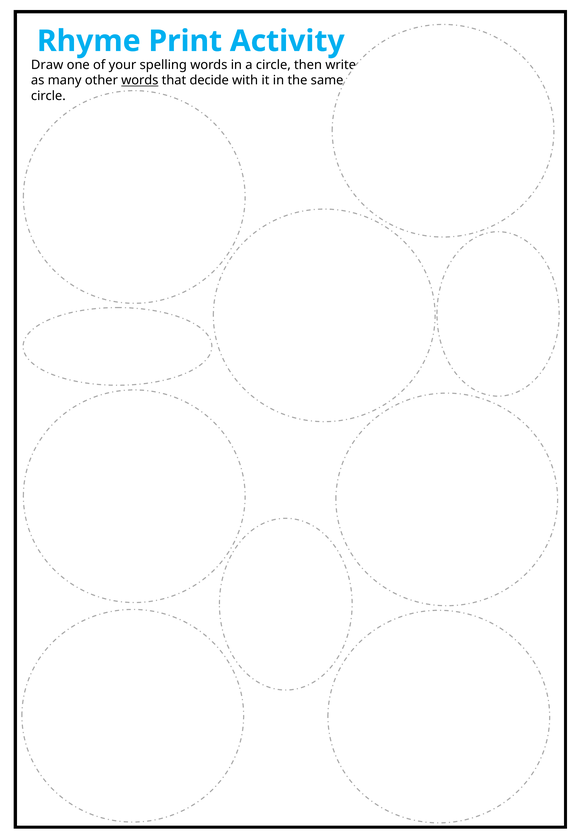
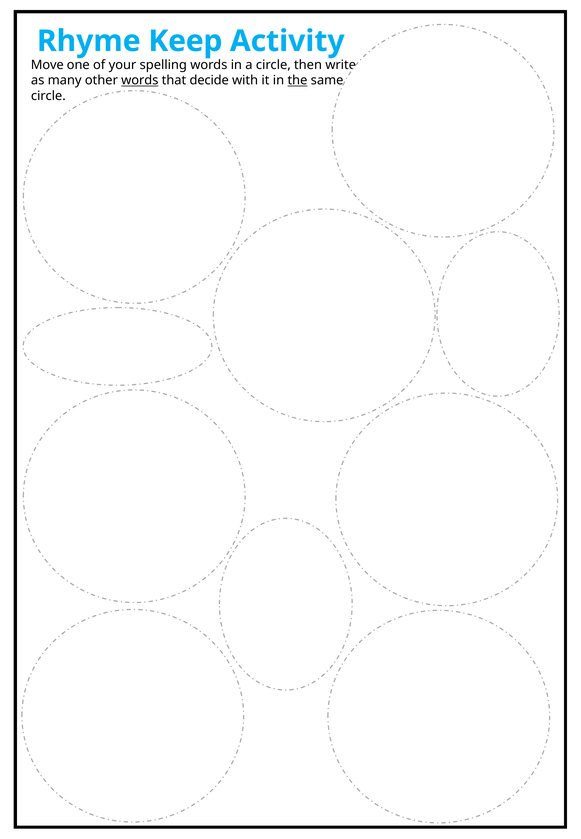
Print: Print -> Keep (185, 41)
Draw: Draw -> Move (47, 65)
the underline: none -> present (297, 80)
